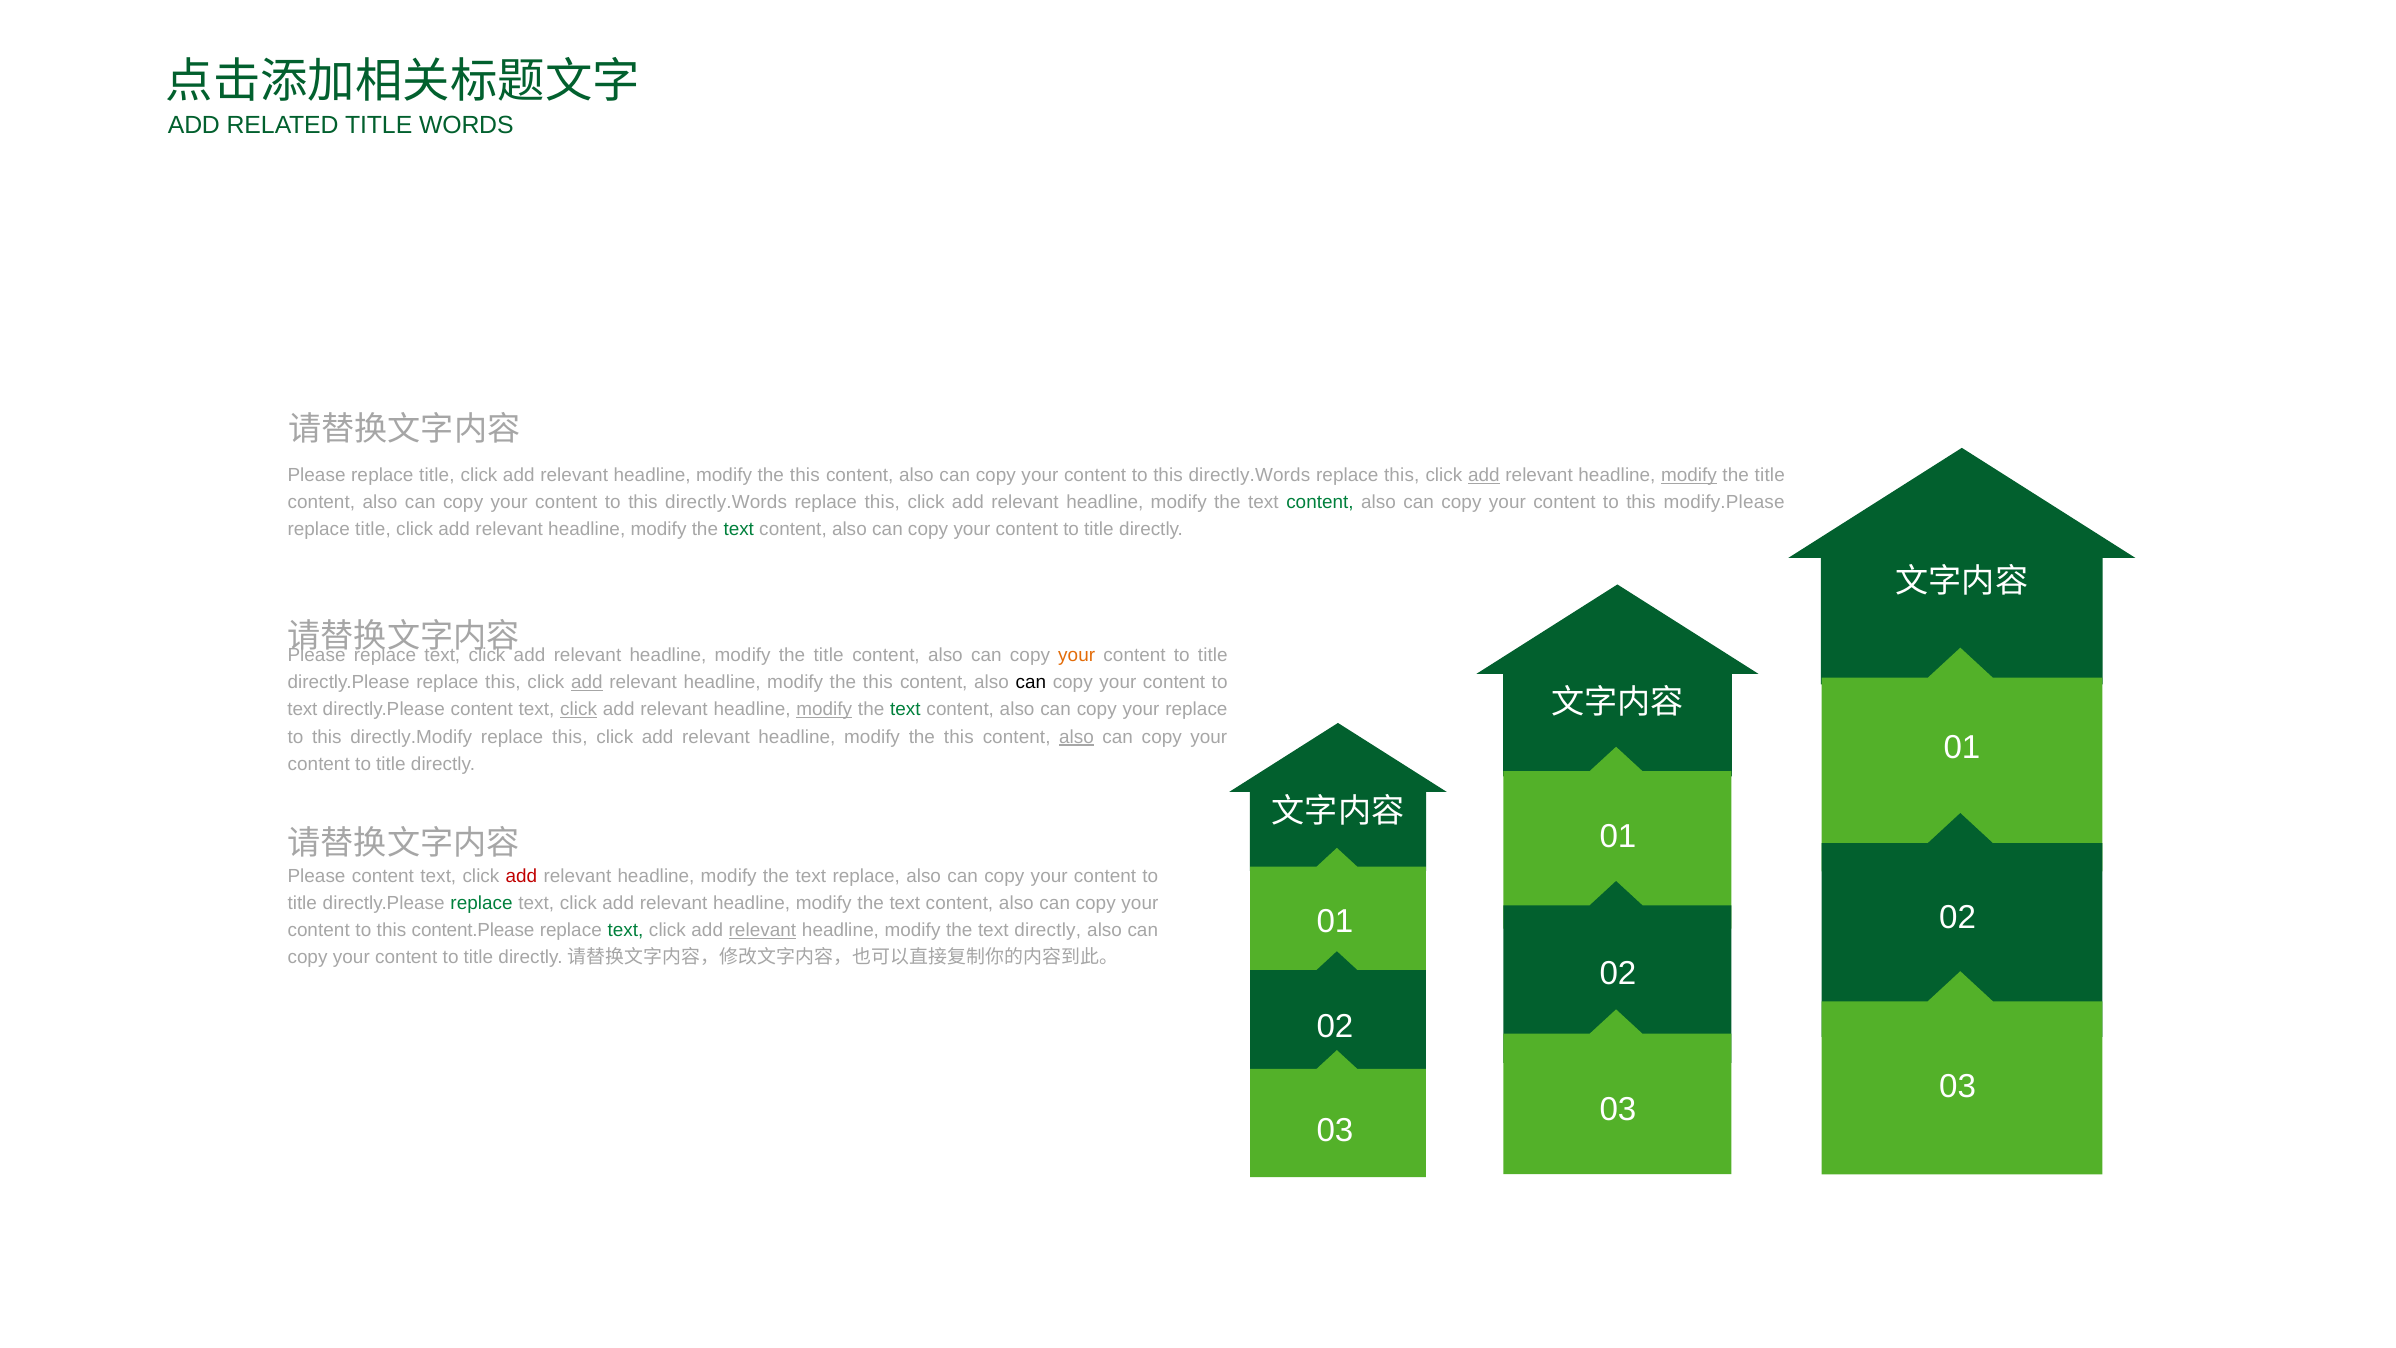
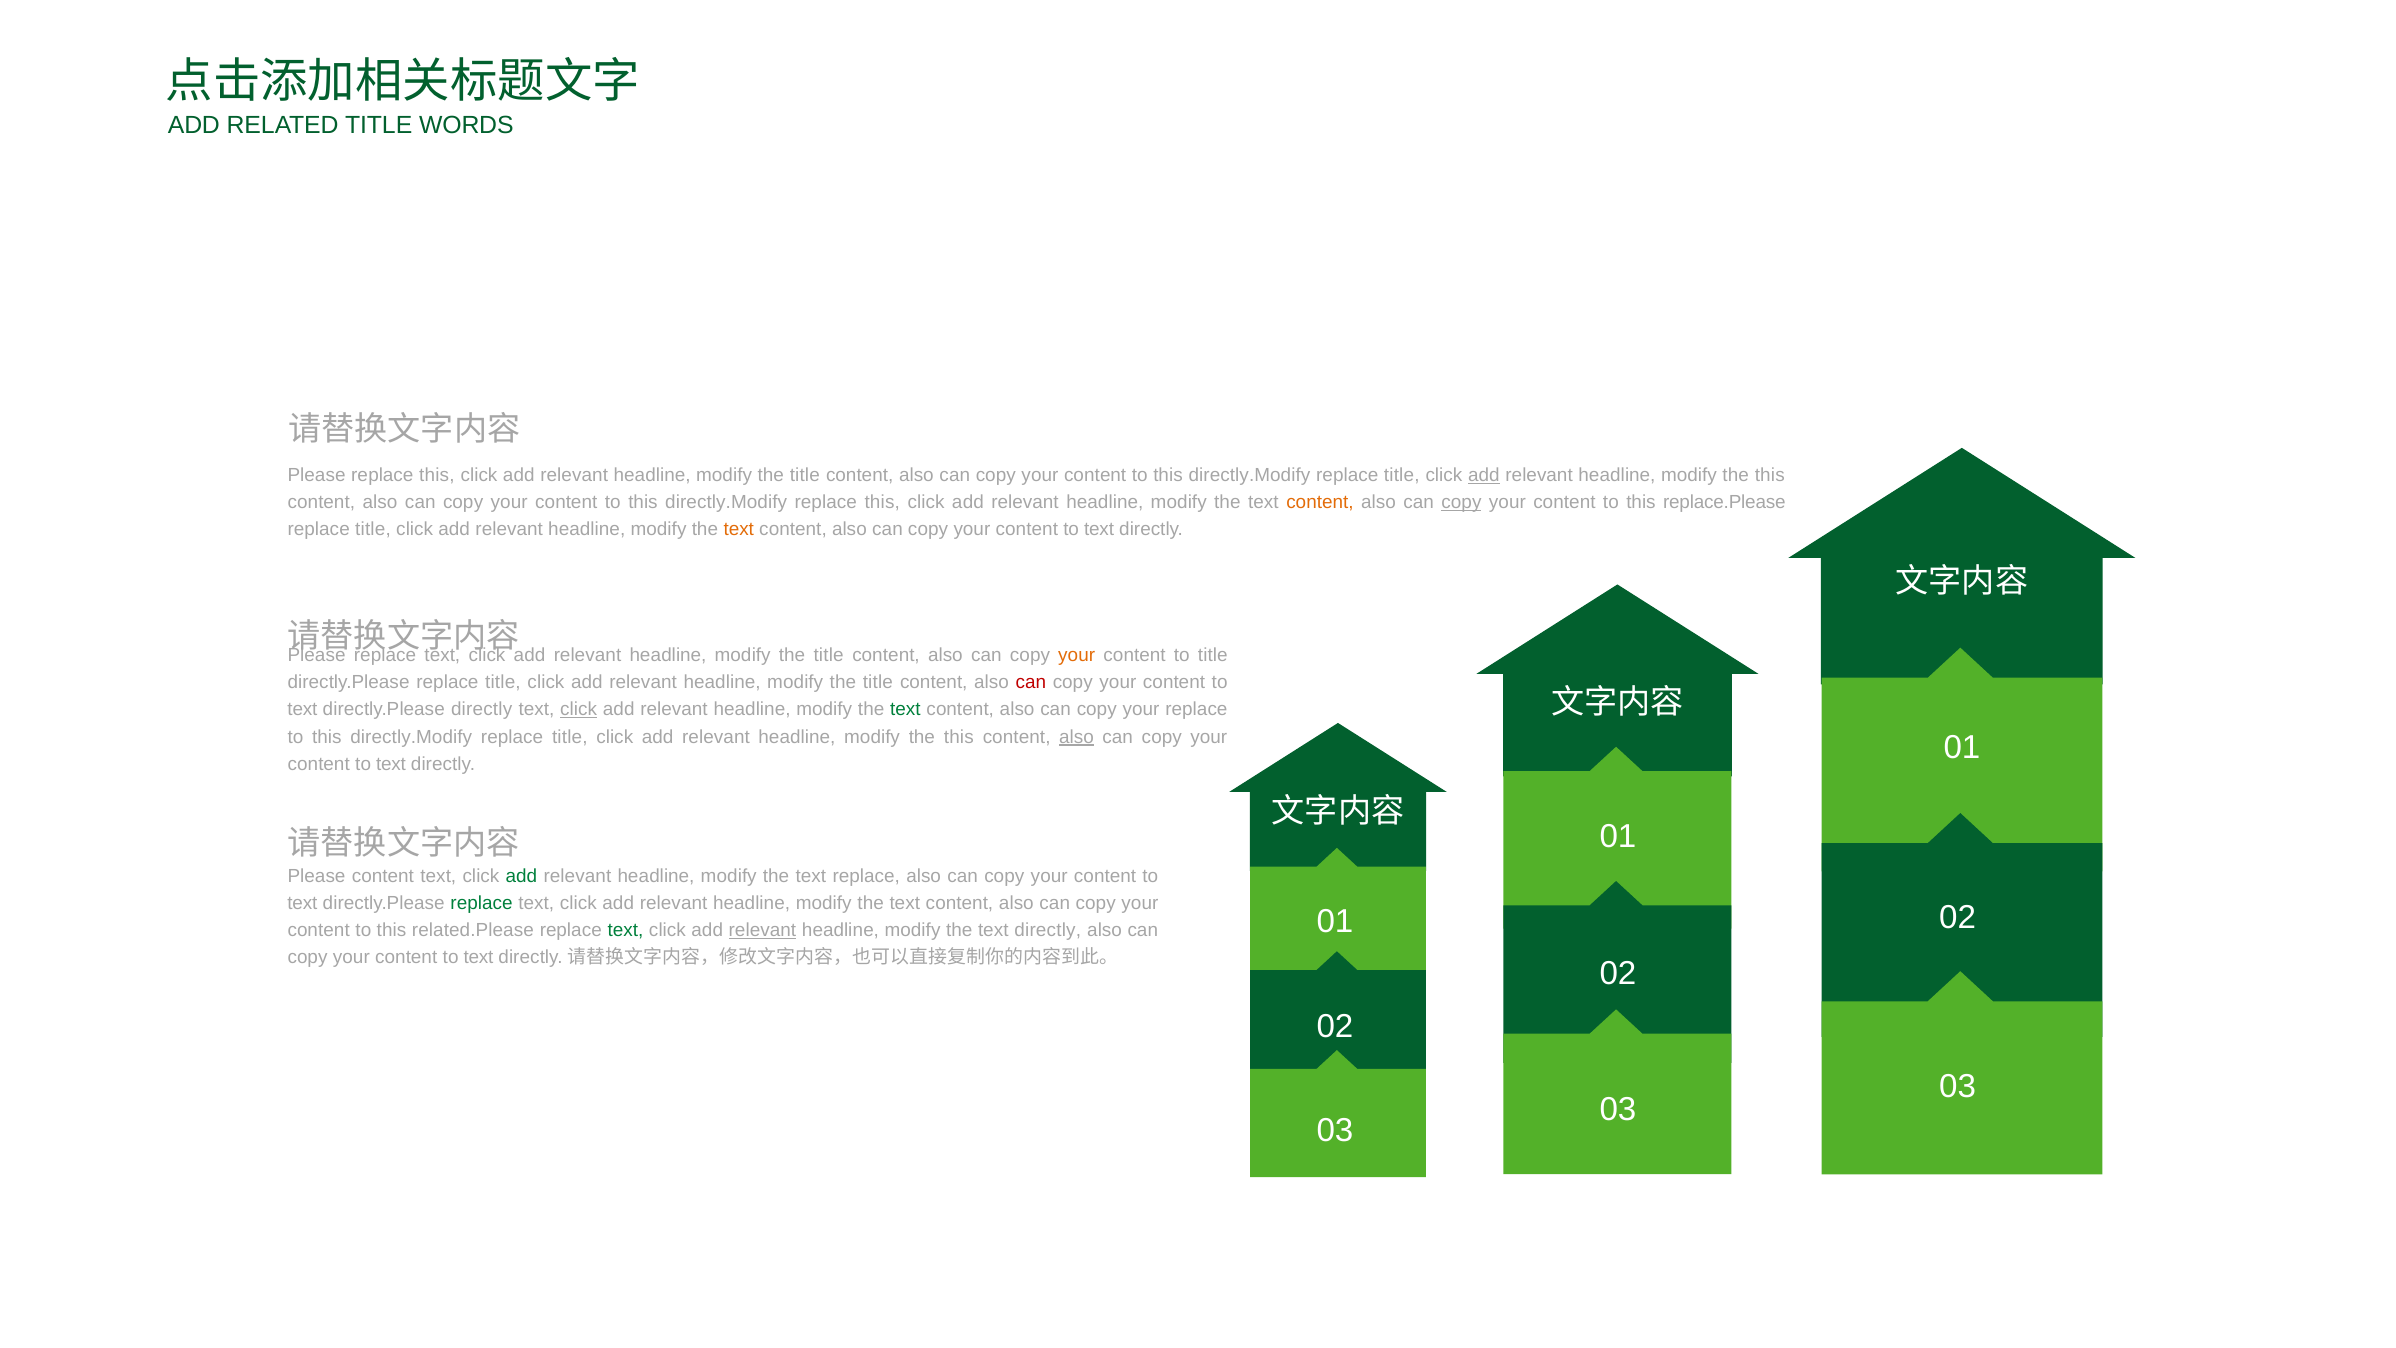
Please replace title: title -> this (437, 475)
this: this -> title (805, 475)
directly.Words: directly.Words -> directly.Modify (1249, 475)
this: this -> title (1402, 475)
modify underline: present -> none (1689, 475)
title: title -> this (1770, 475)
directly.Words: directly.Words -> directly.Modify (726, 502)
content colour: green -> orange (1320, 502)
copy underline: none -> present (1461, 502)
modify.Please: modify.Please -> replace.Please (1724, 502)
text colour: green -> orange (739, 530)
title: title -> text (1099, 530)
directly.Please replace this: this -> title (503, 682)
add underline: present -> none (587, 682)
this: this -> title (878, 682)
can colour: black -> red (1031, 682)
directly.Please content: content -> directly (482, 709)
modify underline: present -> none (824, 709)
this: this -> title (570, 737)
title: title -> text (391, 764)
add colour: red -> green (521, 876)
title: title -> text (302, 903)
content.Please: content.Please -> related.Please (473, 930)
title: title -> text (478, 957)
